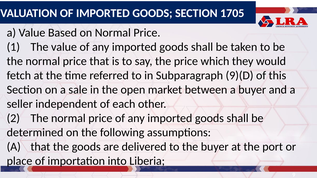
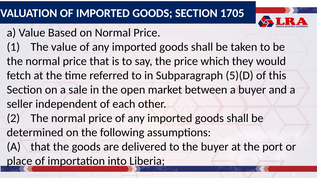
9)(D: 9)(D -> 5)(D (240, 76)
